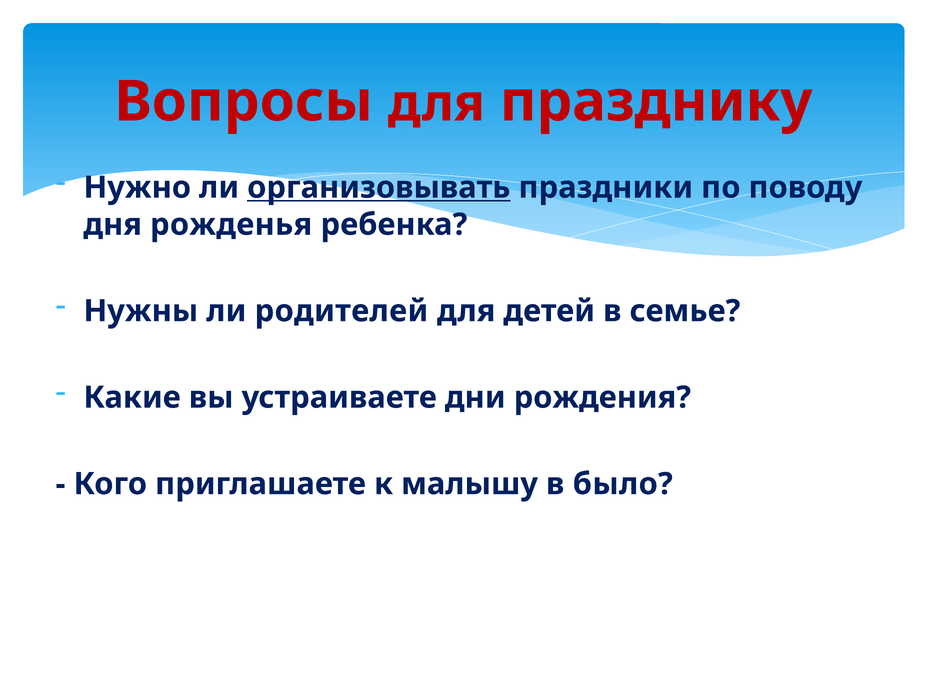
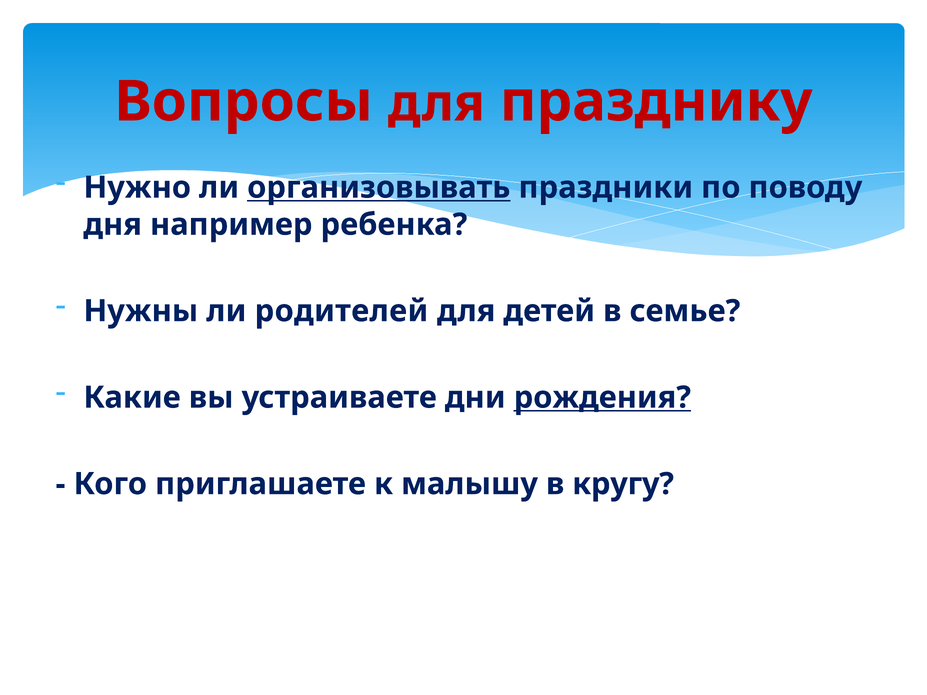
рожденья: рожденья -> например (231, 225)
рождения underline: none -> present (602, 398)
было: было -> кругу (623, 484)
